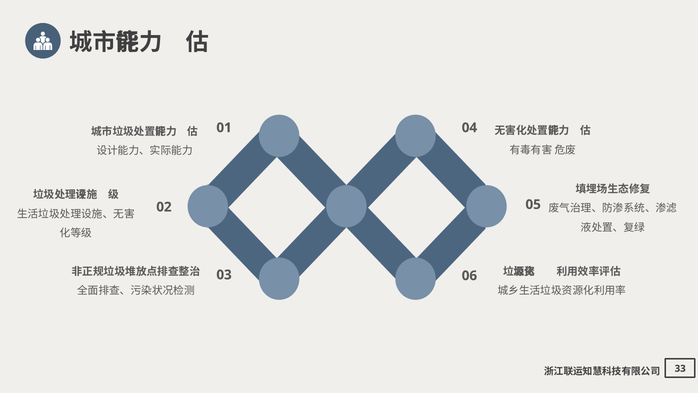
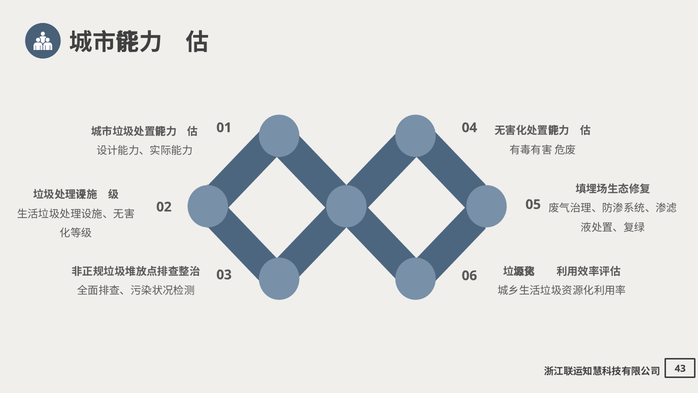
33: 33 -> 43 (680, 368)
